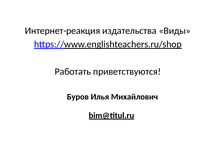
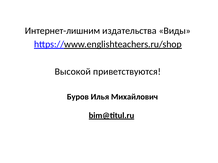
Интернет-реакция: Интернет-реакция -> Интернет-лишним (63, 31)
Работать: Работать -> Высокой (73, 72)
